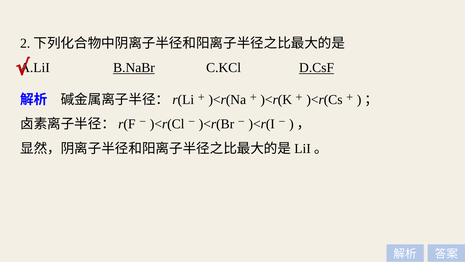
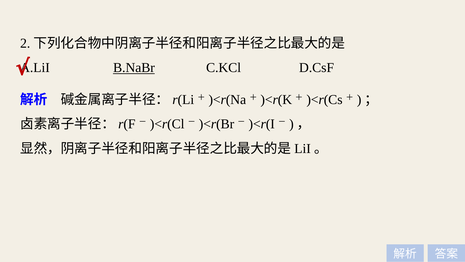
D.CsF underline: present -> none (317, 68)
